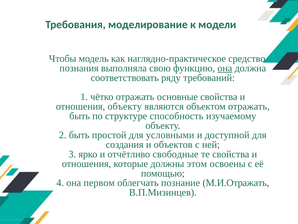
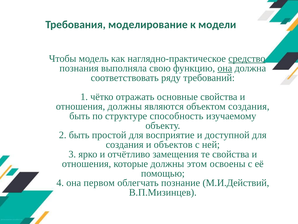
средство underline: none -> present (247, 58)
отношения объекту: объекту -> должны (125, 106)
объектом отражать: отражать -> создания (249, 106)
условными: условными -> восприятие (170, 135)
свободные: свободные -> замещения (176, 154)
М.И.Отражать: М.И.Отражать -> М.И.Действий (236, 182)
